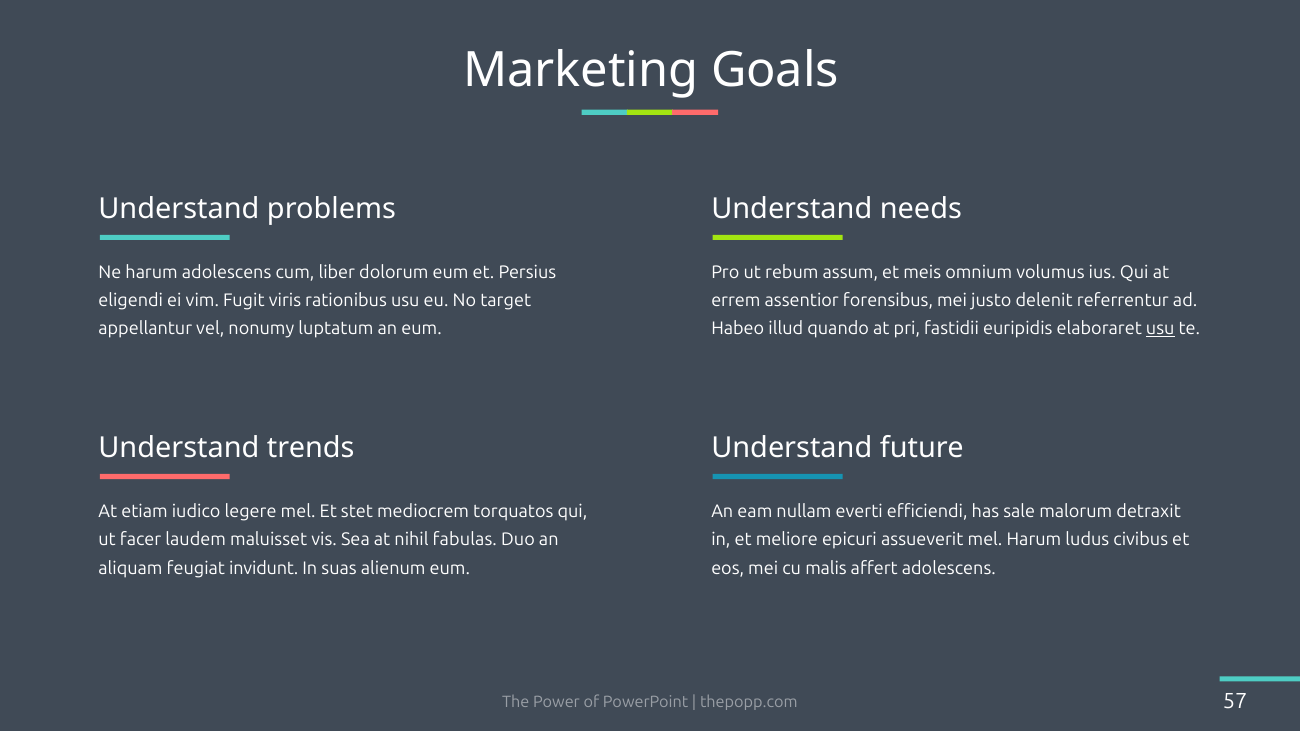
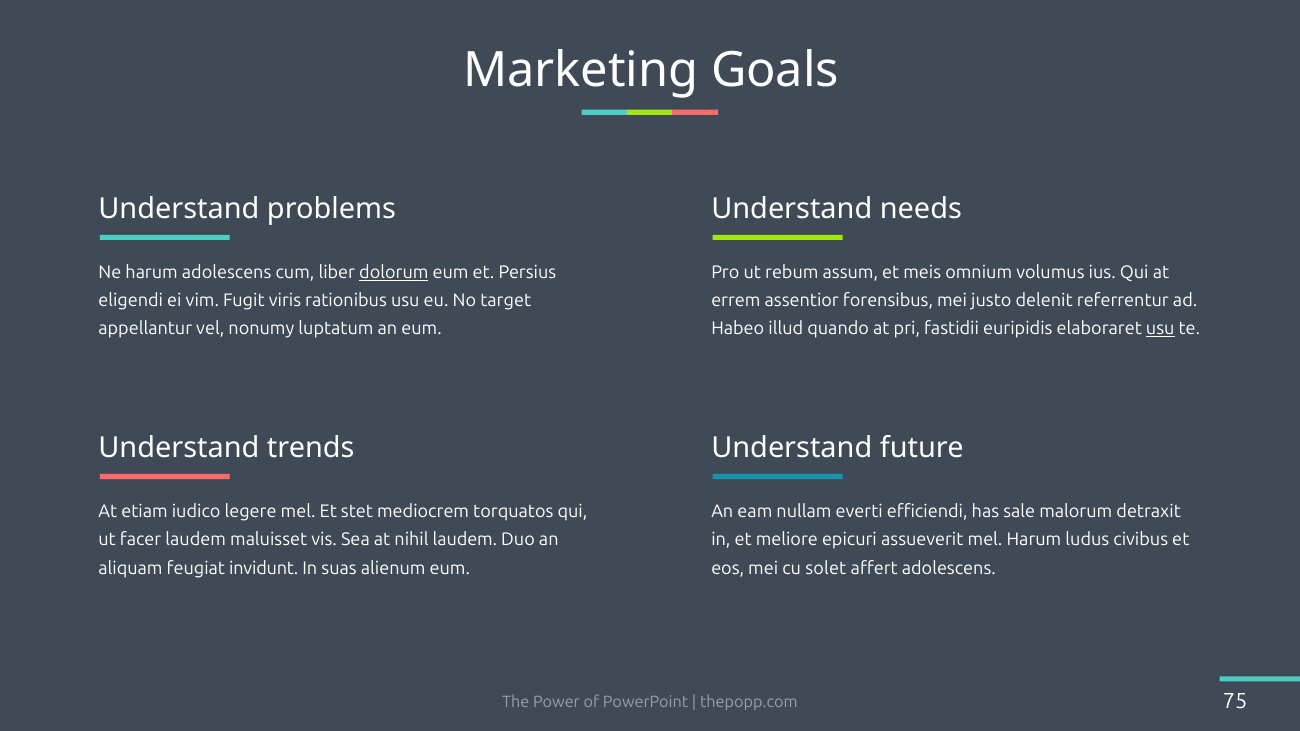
dolorum underline: none -> present (394, 273)
nihil fabulas: fabulas -> laudem (465, 540)
malis: malis -> solet (826, 568)
57: 57 -> 75 (1235, 701)
